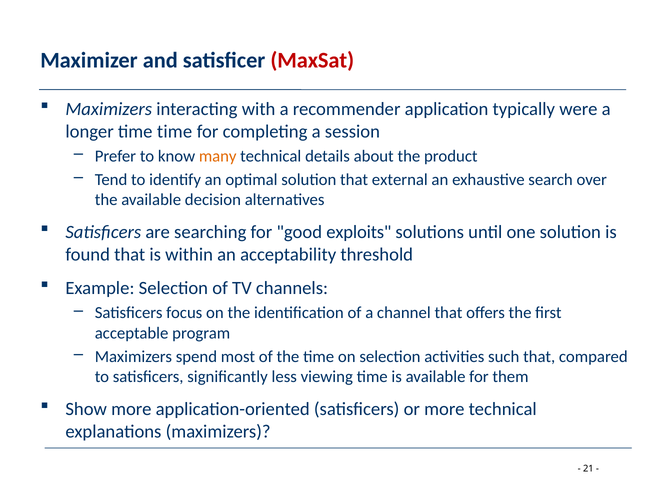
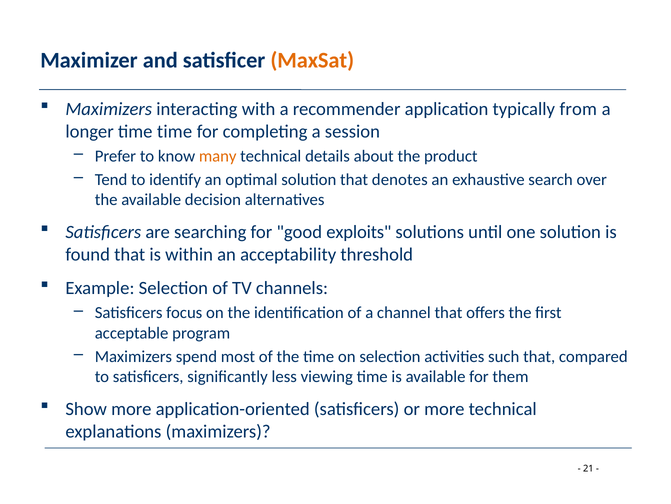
MaxSat colour: red -> orange (312, 60)
were: were -> from (578, 109)
external: external -> denotes (400, 179)
